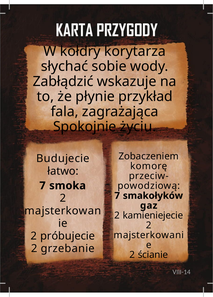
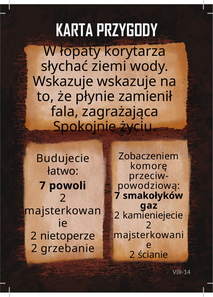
kołdry: kołdry -> łopaty (80, 51)
sobie: sobie -> ziemi (109, 66)
Zabłądzić: Zabłądzić -> Wskazuje (63, 81)
przykład: przykład -> zamienił (145, 96)
smoka: smoka -> powoli (68, 185)
próbujecie: próbujecie -> nietoperze (68, 235)
